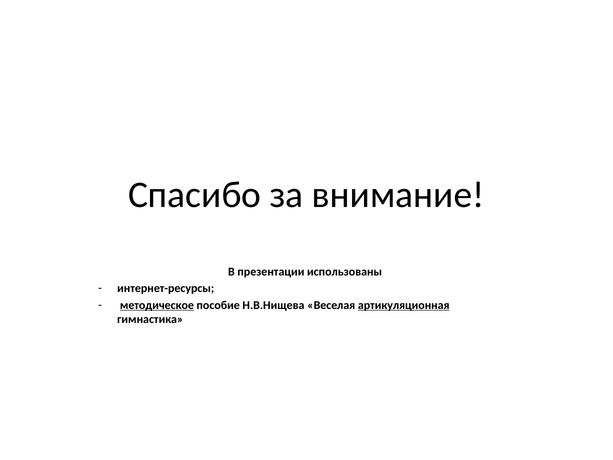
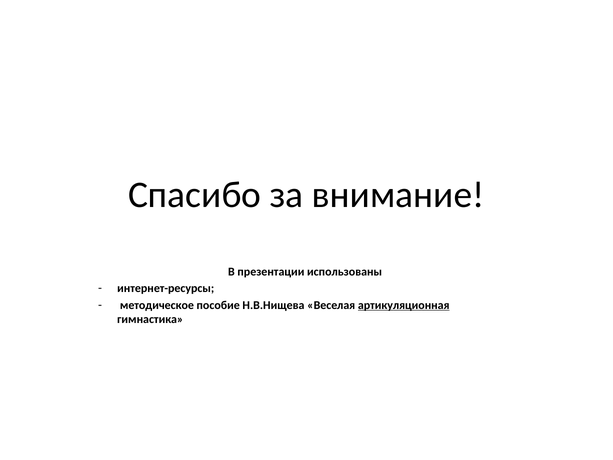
методическое underline: present -> none (157, 305)
